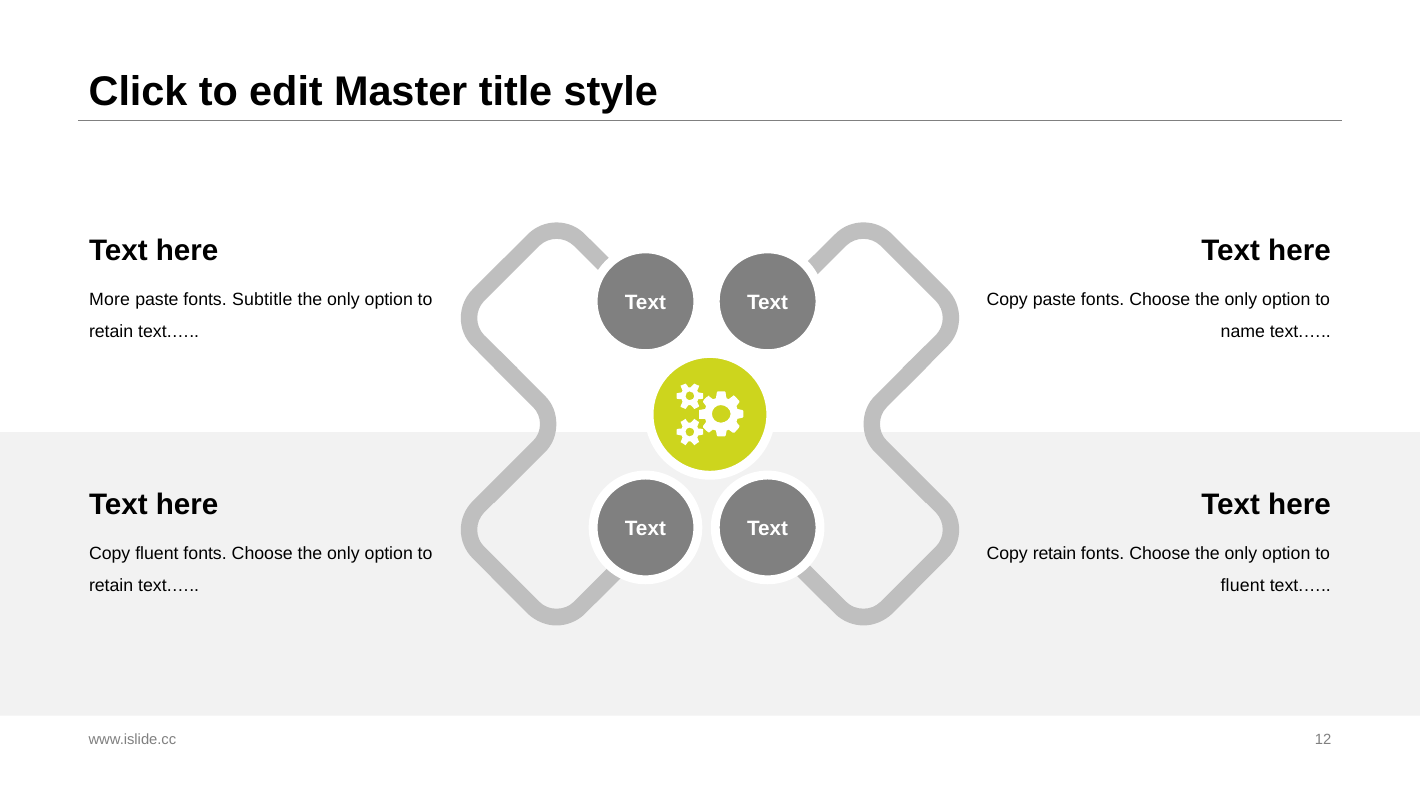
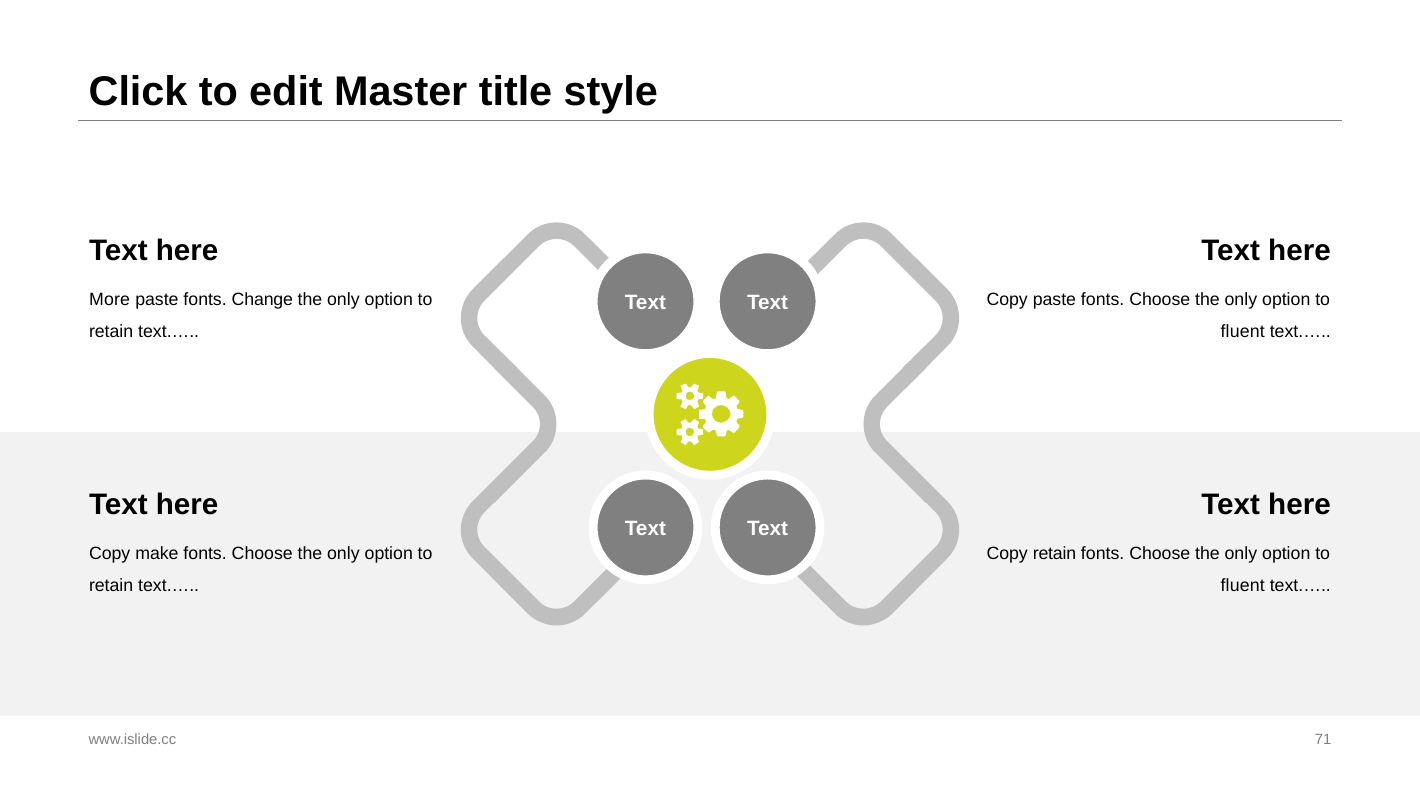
Subtitle: Subtitle -> Change (262, 300)
name: name -> fluent (1243, 331)
Copy fluent: fluent -> make (157, 553)
12: 12 -> 71 (1323, 740)
